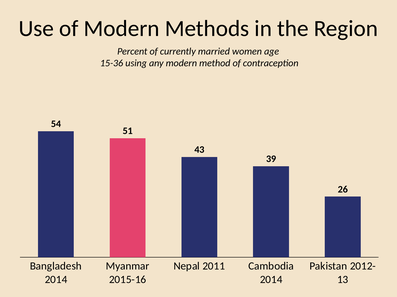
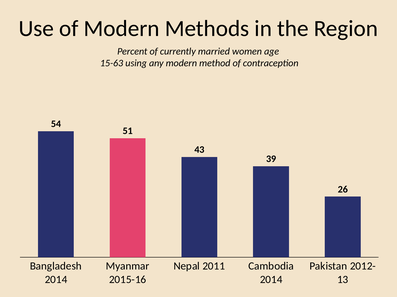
15-36: 15-36 -> 15-63 (112, 63)
